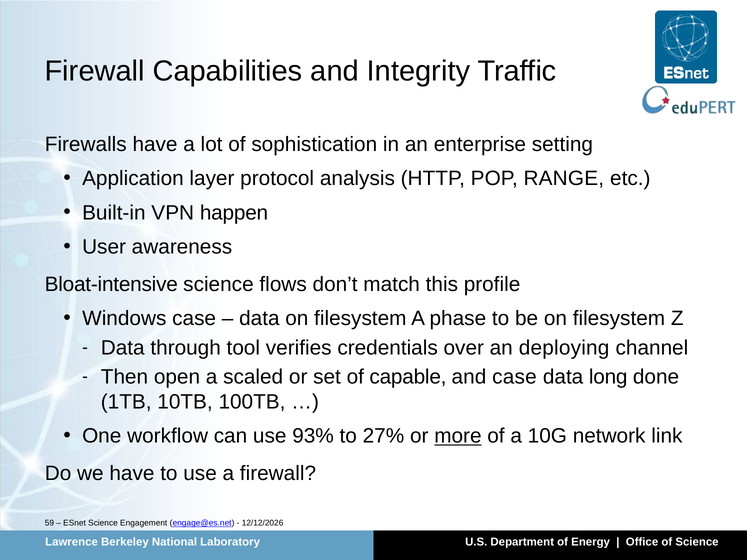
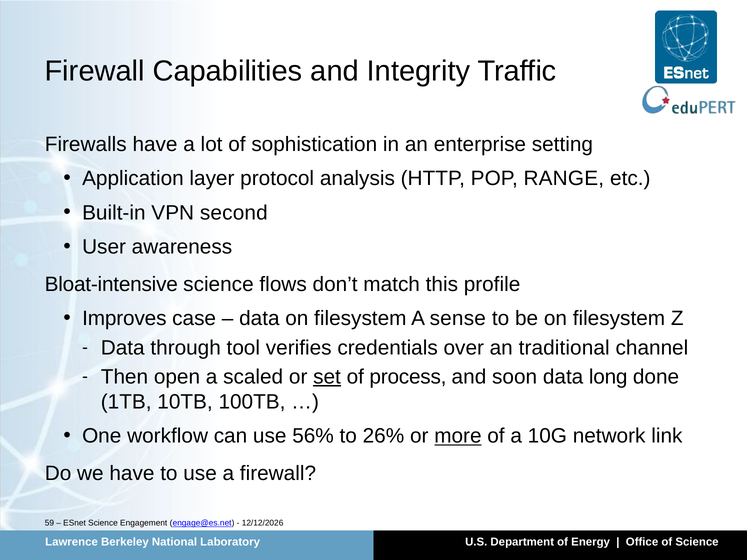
happen: happen -> second (234, 213)
Windows: Windows -> Improves (124, 319)
phase: phase -> sense (458, 319)
deploying: deploying -> traditional (564, 348)
set underline: none -> present (327, 377)
capable: capable -> process (408, 377)
and case: case -> soon (515, 377)
93%: 93% -> 56% (313, 436)
27%: 27% -> 26% (383, 436)
